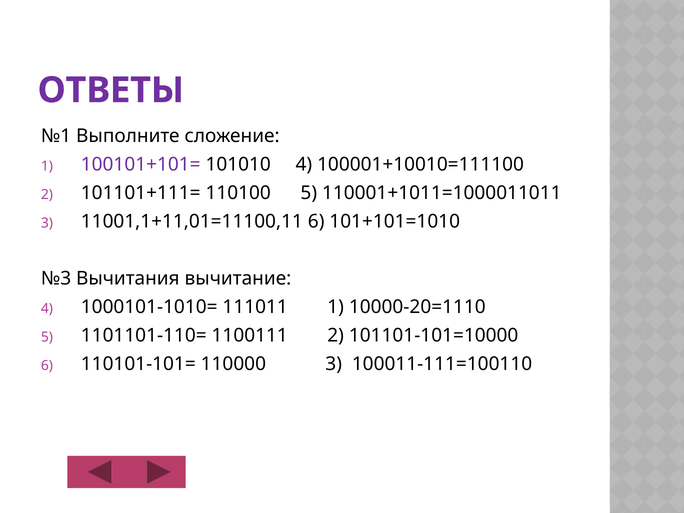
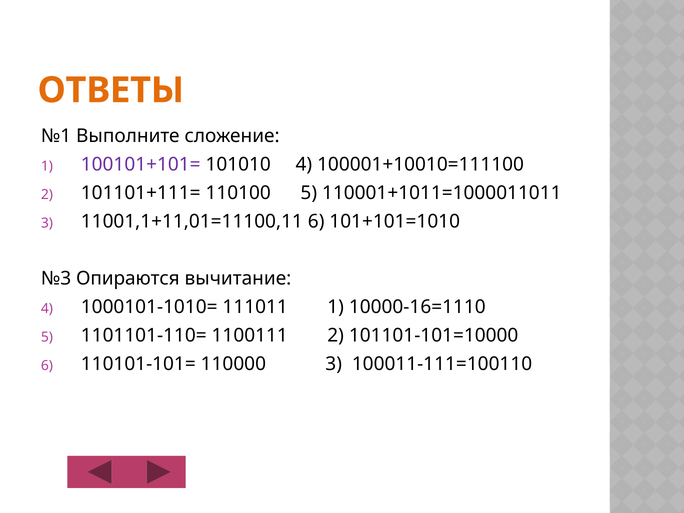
ОТВЕТЫ colour: purple -> orange (111, 90)
Вычитания: Вычитания -> Опираются (128, 278)
10000-20=1110: 10000-20=1110 -> 10000-16=1110 (417, 307)
